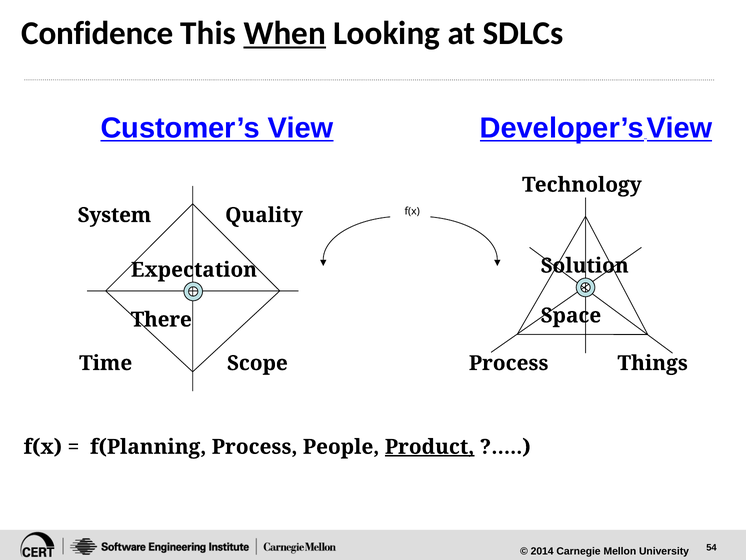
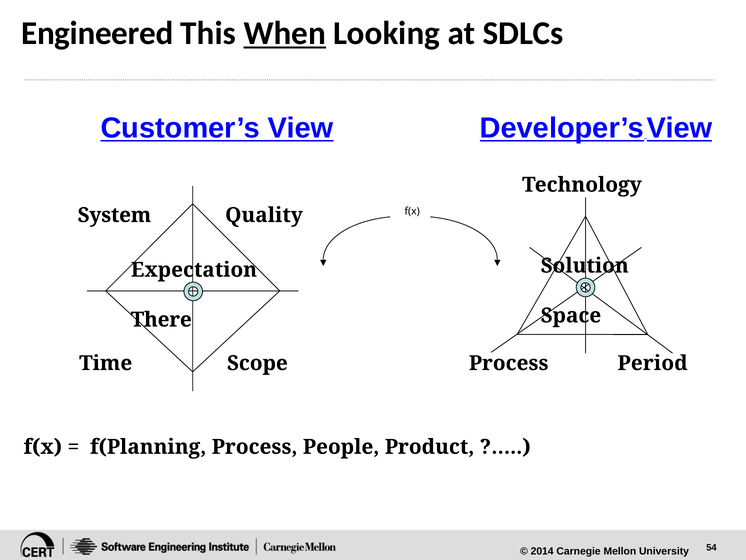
Confidence: Confidence -> Engineered (97, 33)
Things: Things -> Period (653, 363)
Product underline: present -> none (430, 447)
